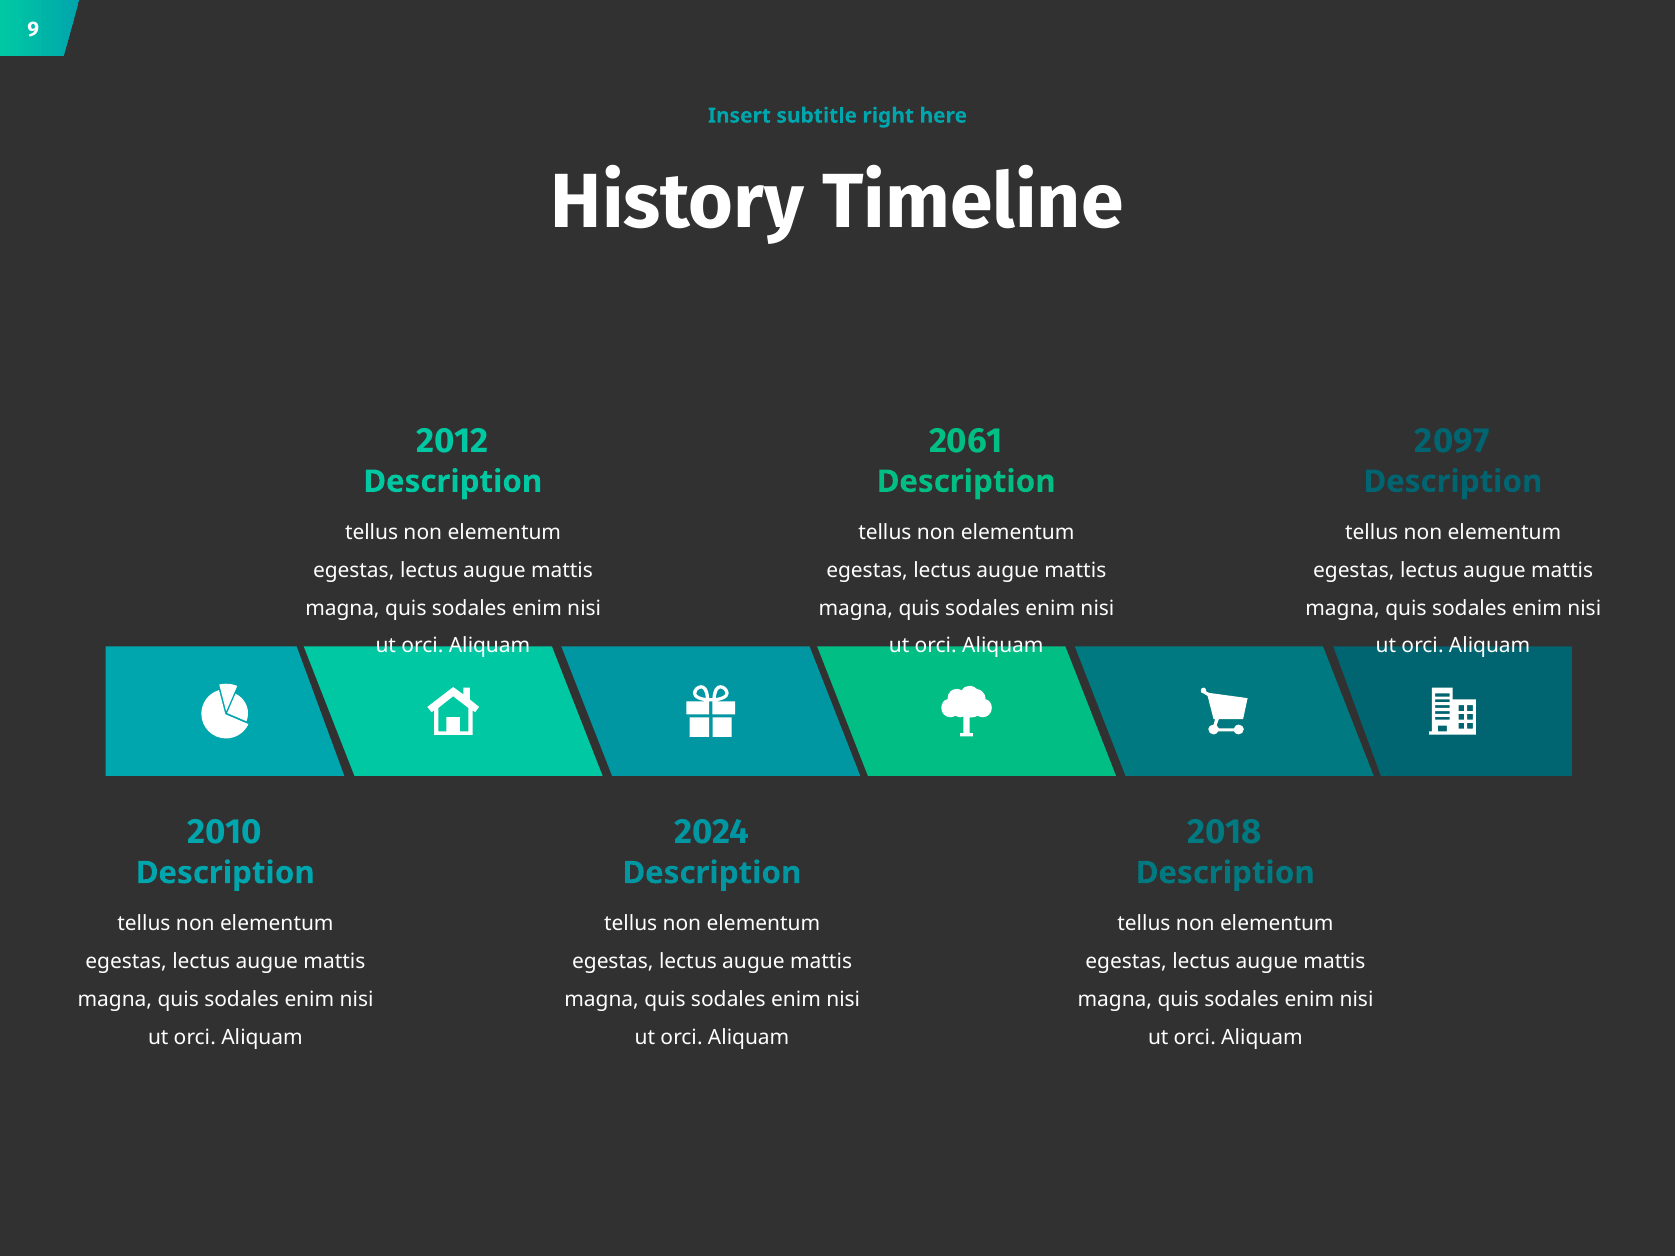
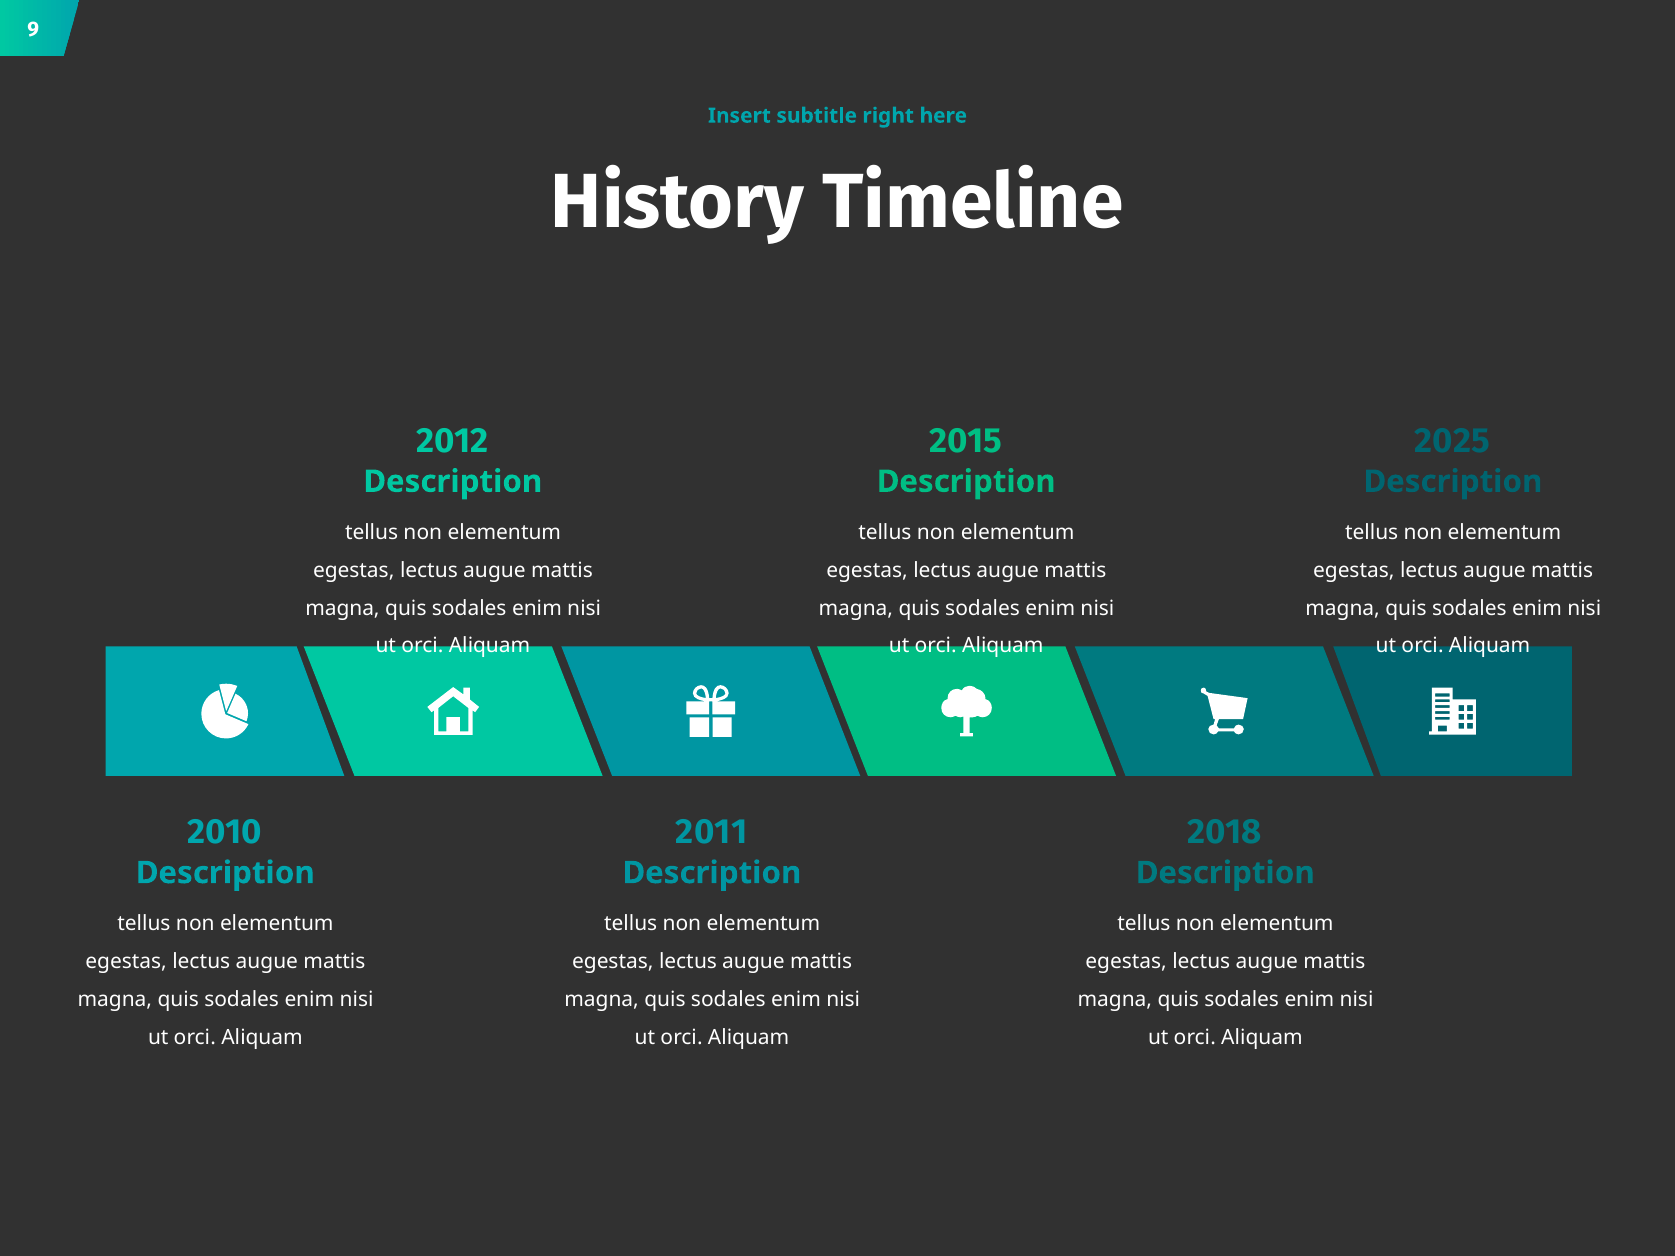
2061: 2061 -> 2015 (966, 441)
2097: 2097 -> 2025 (1452, 441)
2024: 2024 -> 2011 (712, 833)
